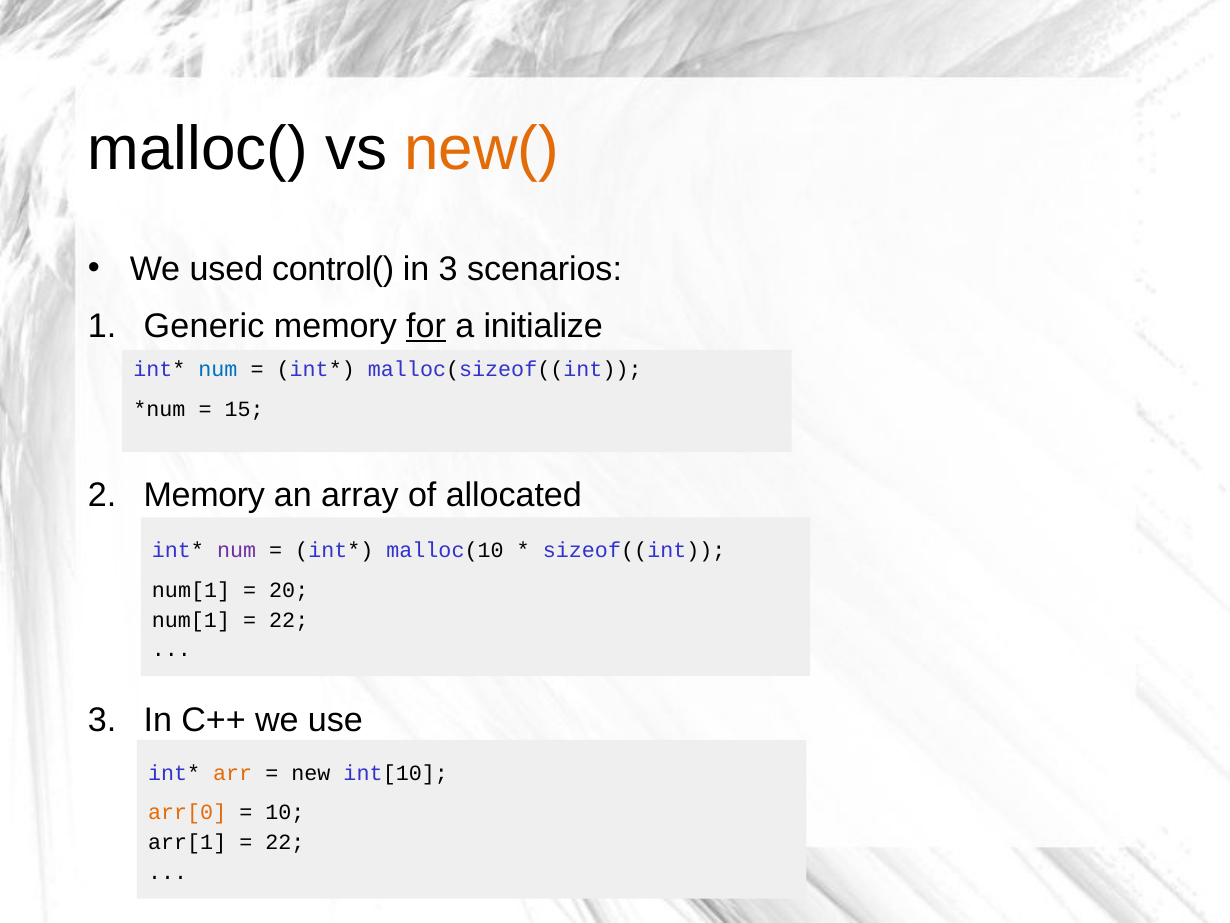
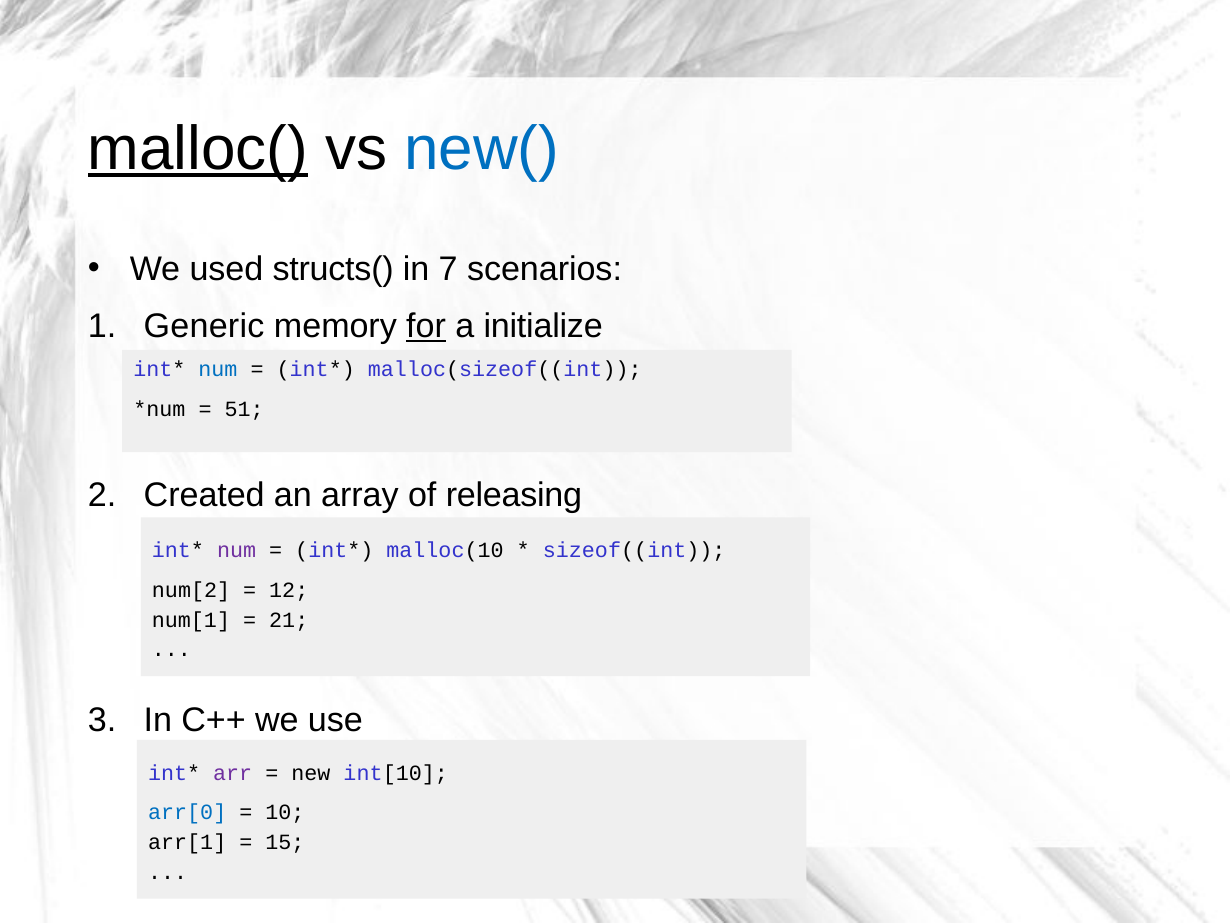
malloc( underline: none -> present (198, 149)
new( colour: orange -> blue (482, 149)
control(: control( -> structs( (333, 269)
in 3: 3 -> 7 (448, 269)
15: 15 -> 51 (244, 409)
2 Memory: Memory -> Created (204, 495)
allocated: allocated -> releasing (514, 495)
num[1: num[1 -> num[2 (191, 590)
20: 20 -> 12 (289, 590)
22: 22 -> 21 (289, 619)
arr colour: orange -> purple (233, 773)
arr[0 colour: orange -> blue (187, 812)
22: 22 -> 15 (285, 842)
